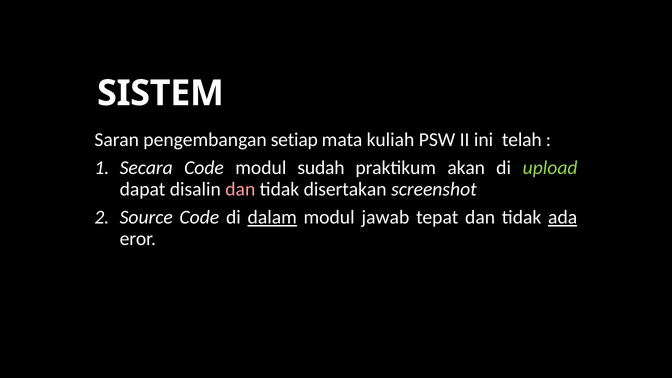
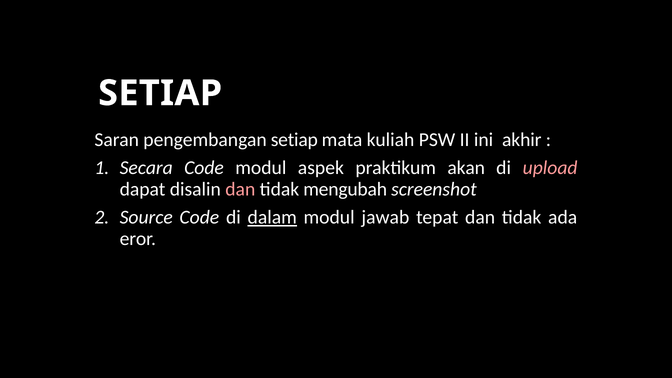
SISTEM: SISTEM -> SETIAP (160, 93)
telah: telah -> akhir (522, 140)
sudah: sudah -> aspek (321, 168)
upload colour: light green -> pink (550, 168)
disertakan: disertakan -> mengubah (345, 189)
ada underline: present -> none (563, 217)
